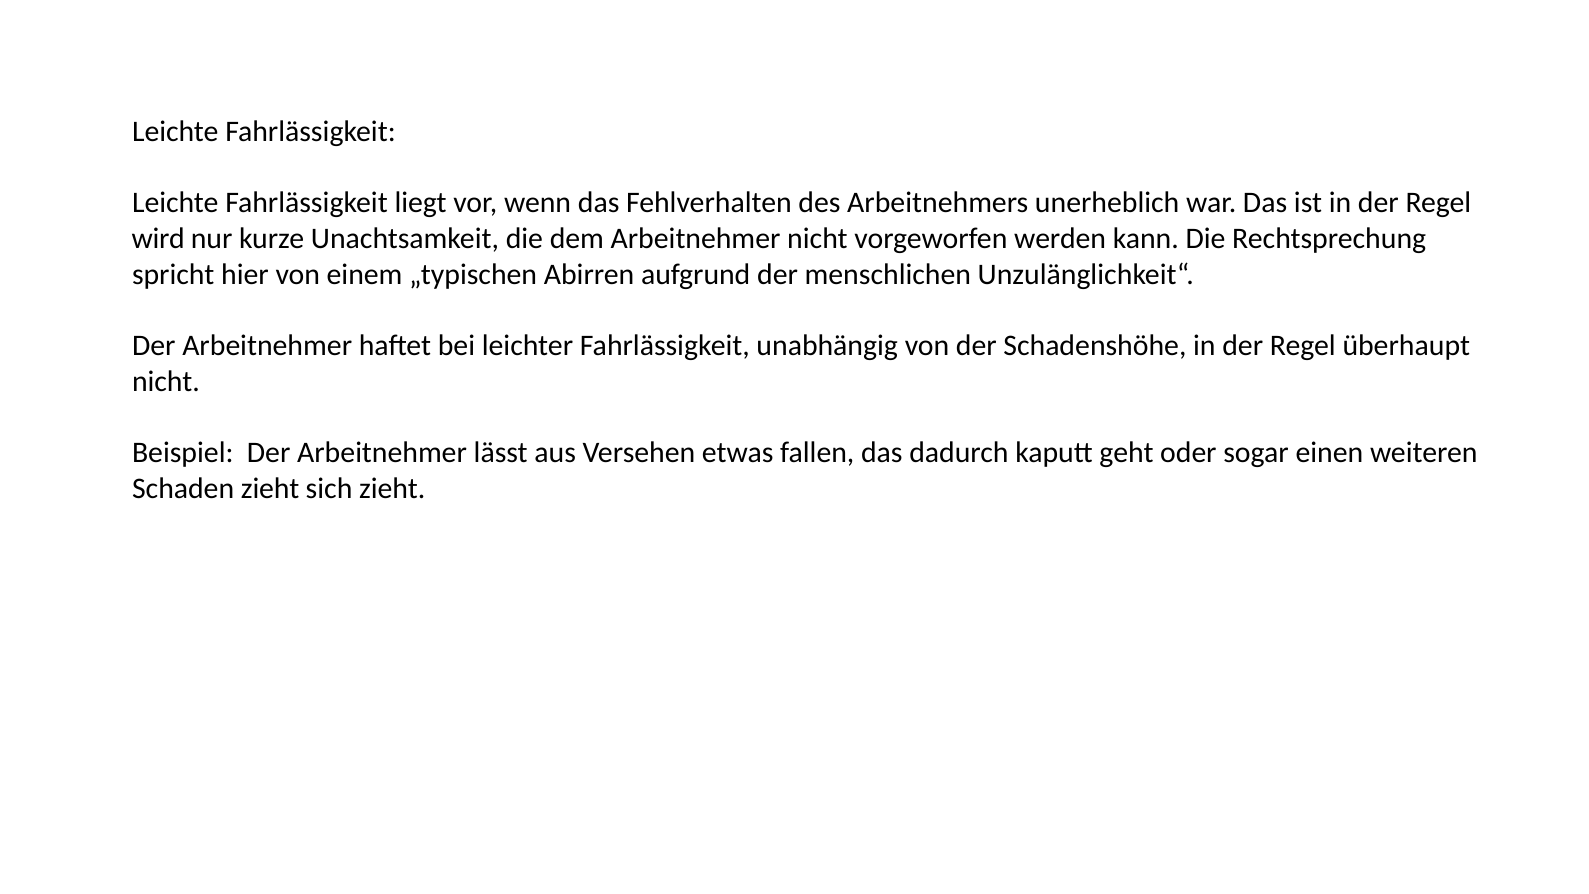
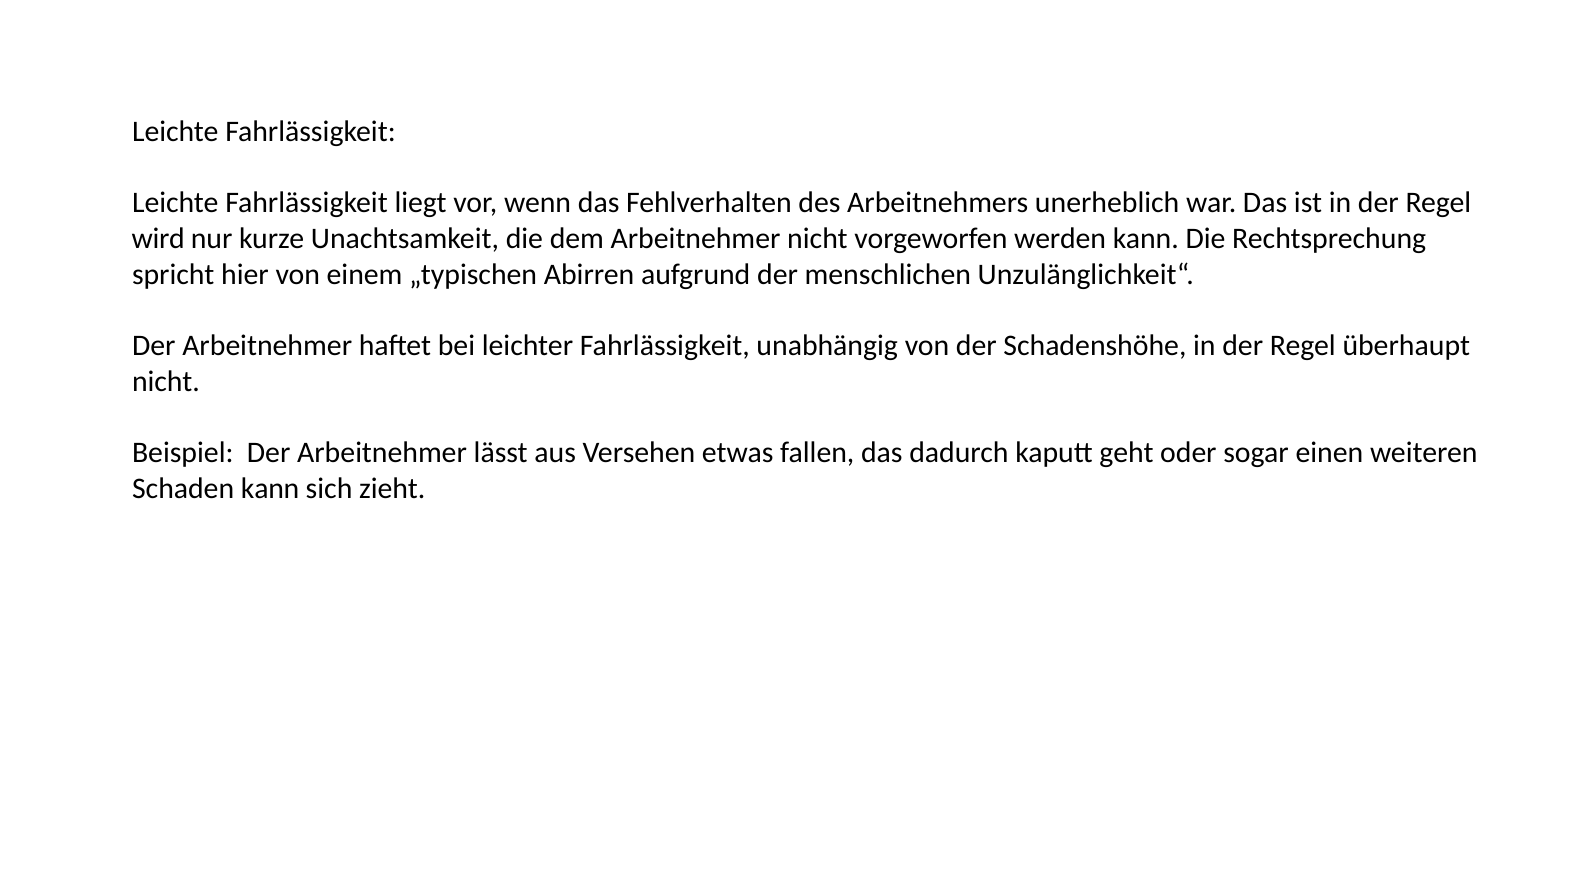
Schaden zieht: zieht -> kann (270, 489)
